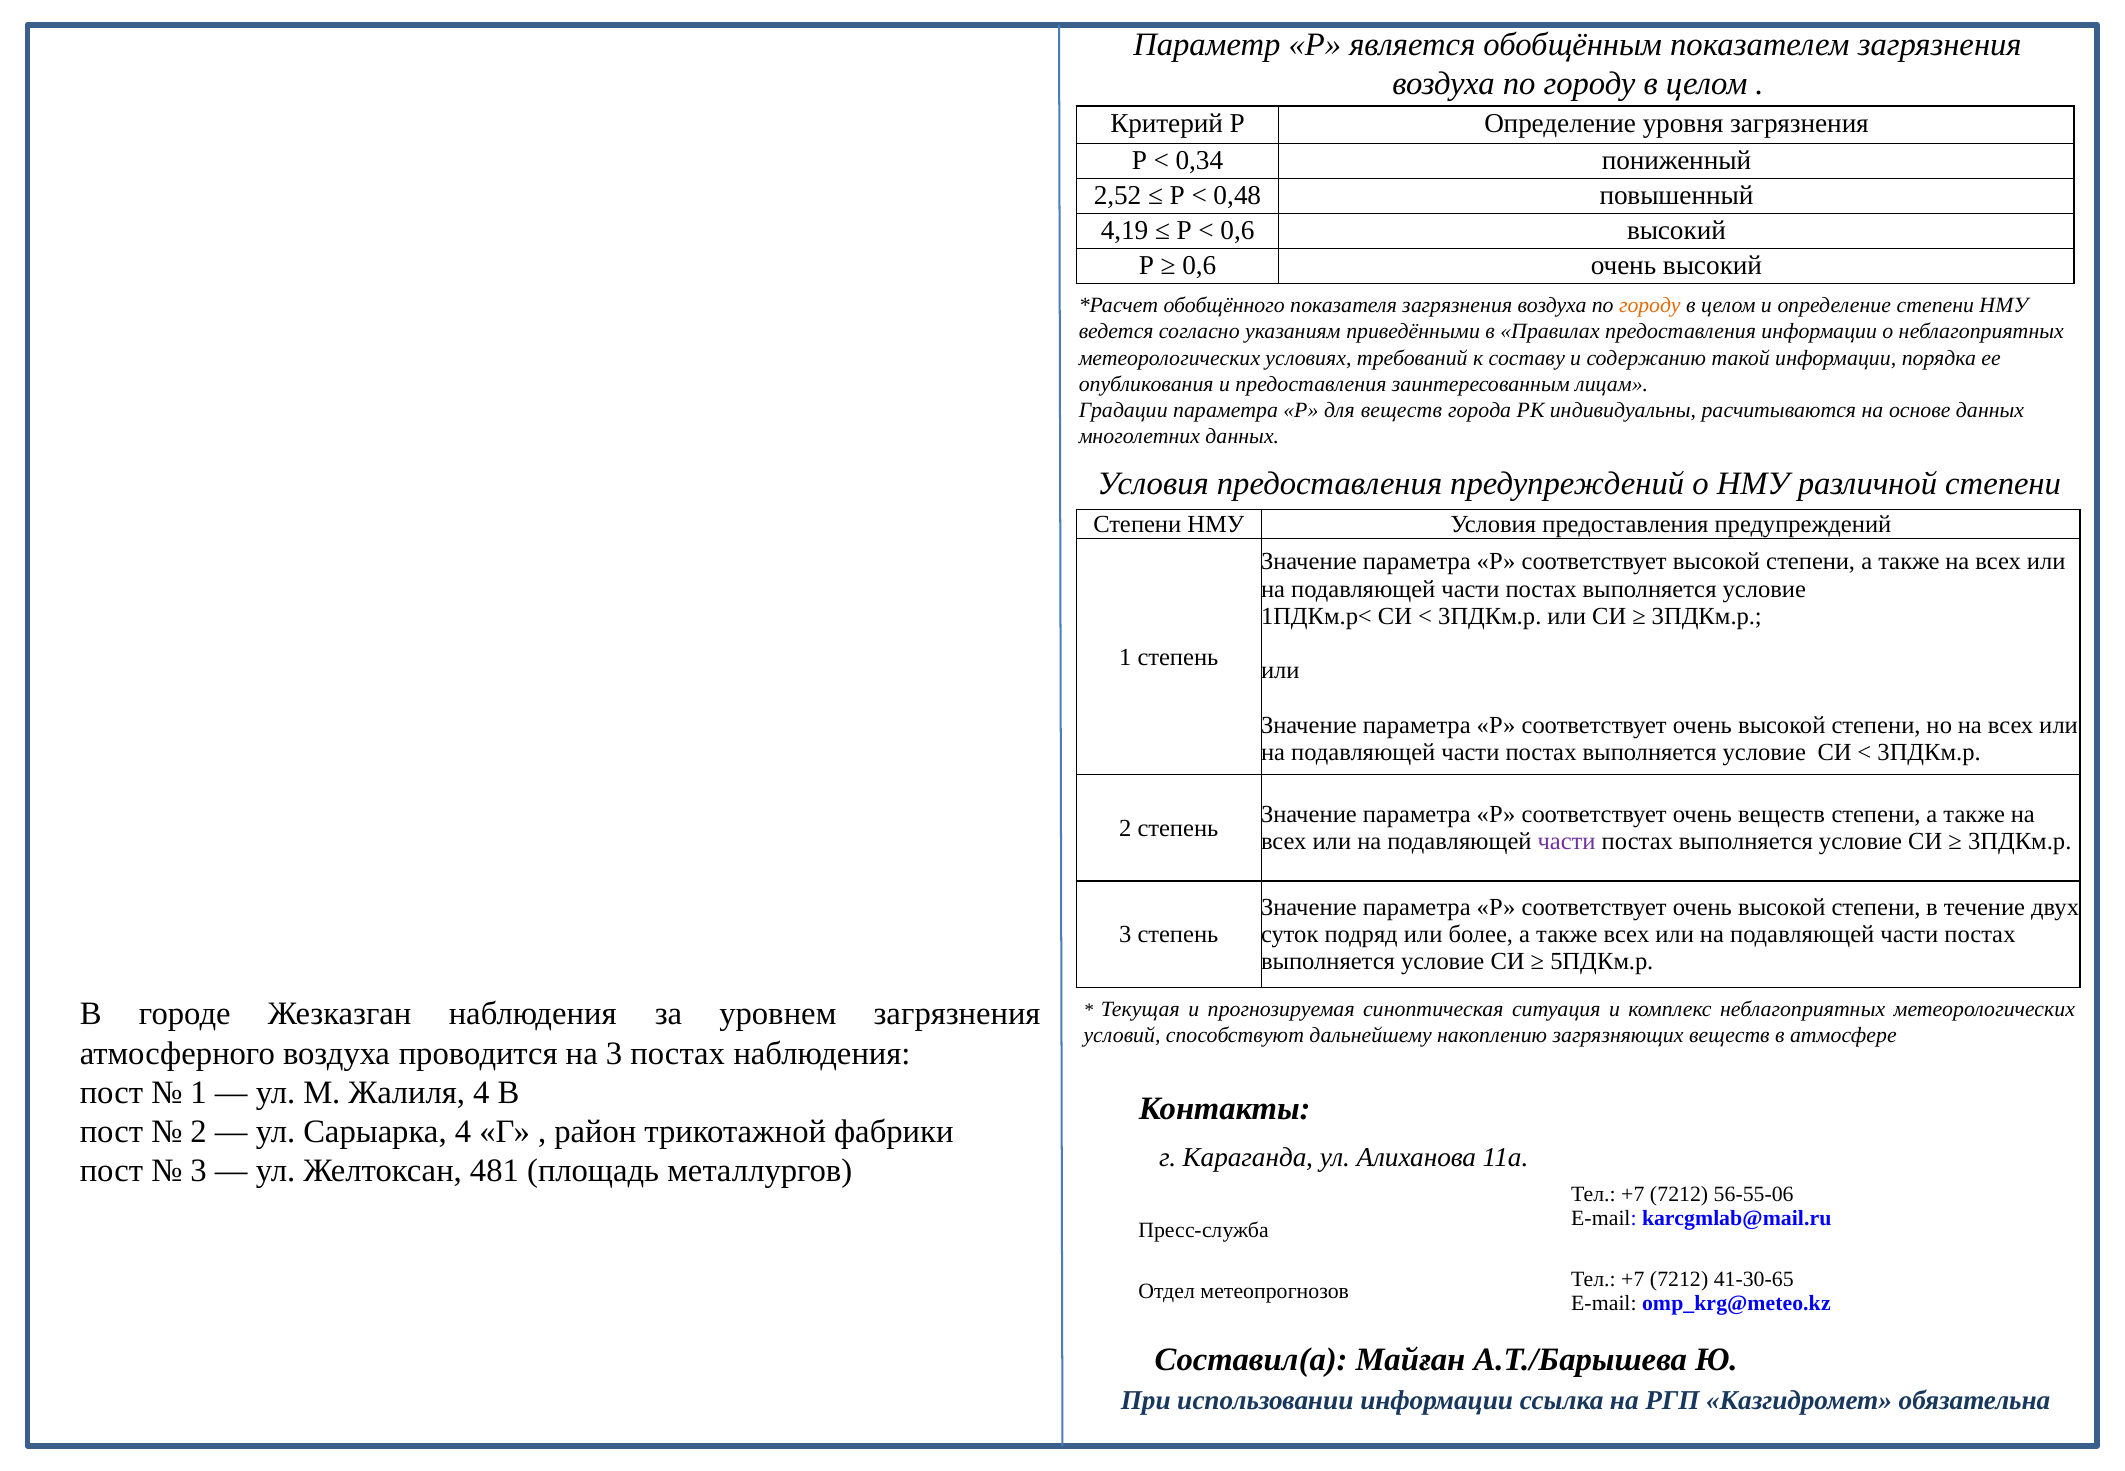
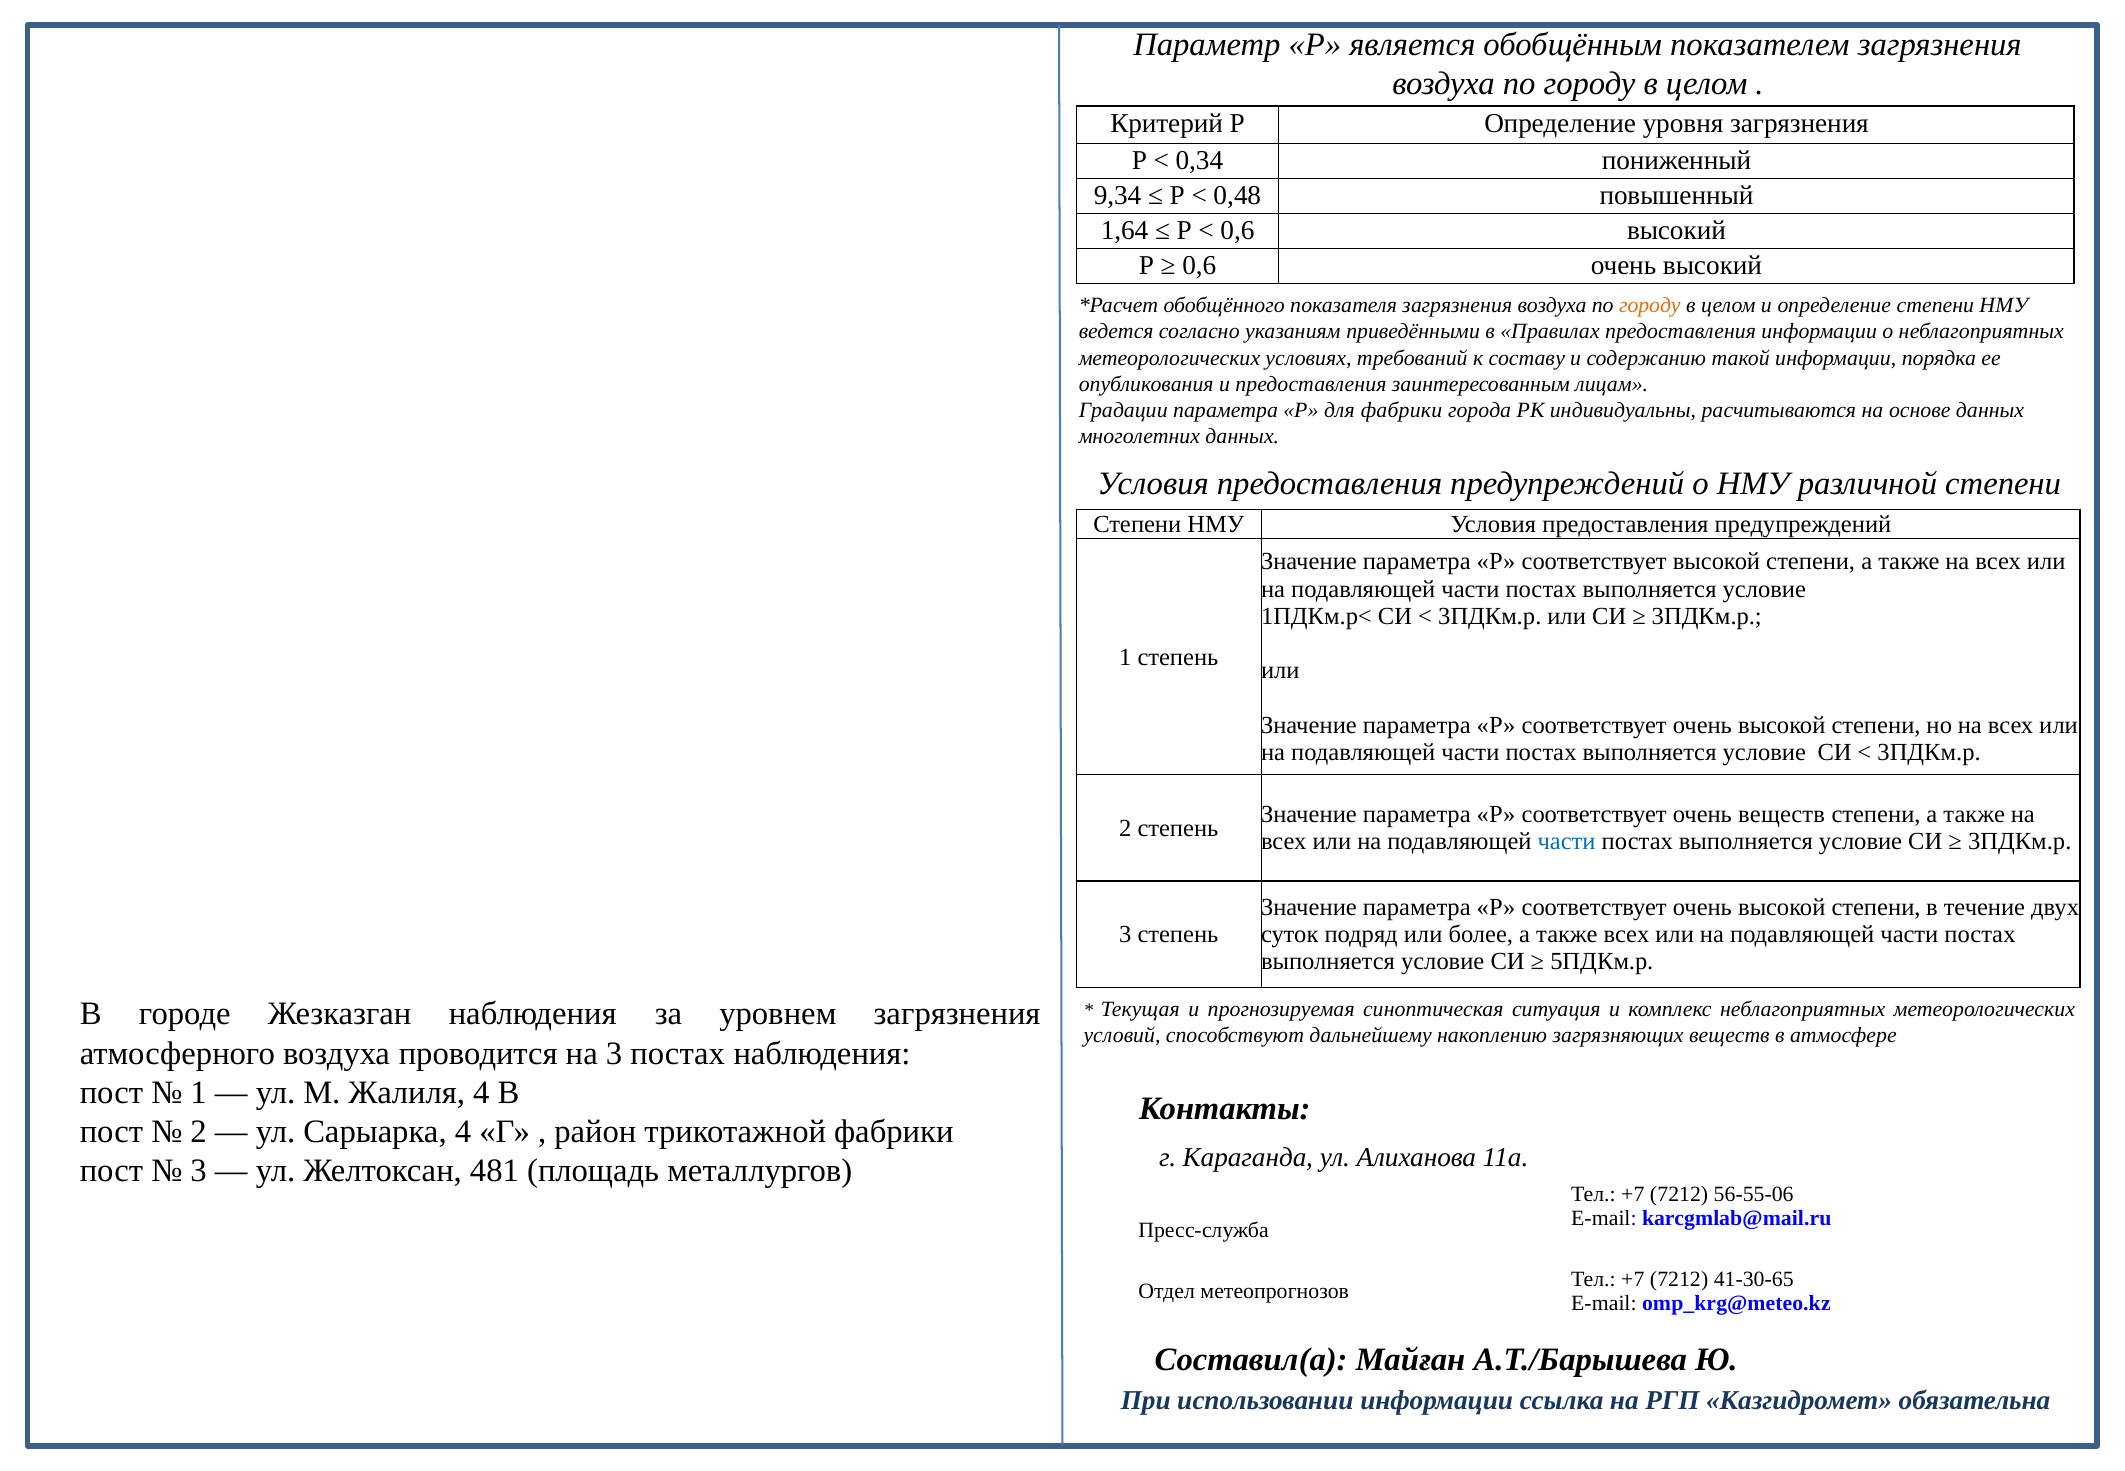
2,52: 2,52 -> 9,34 (1118, 196)
4,19: 4,19 -> 1,64 (1124, 231)
для веществ: веществ -> фабрики (1401, 410)
части colour: purple -> blue (1567, 842)
